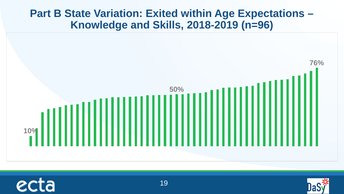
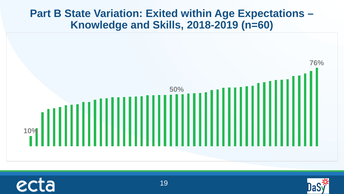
n=96: n=96 -> n=60 (257, 25)
